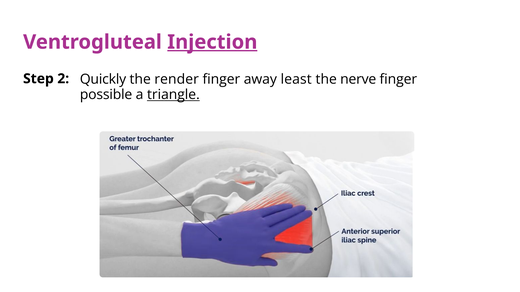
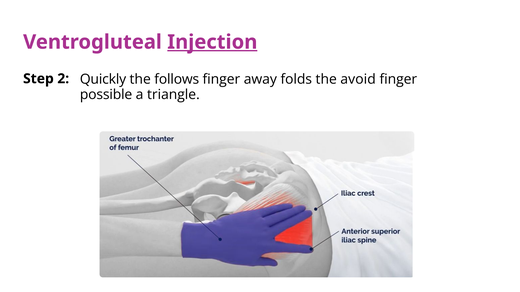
render: render -> follows (177, 79)
least: least -> folds (296, 79)
nerve: nerve -> avoid (358, 79)
triangle underline: present -> none (173, 95)
